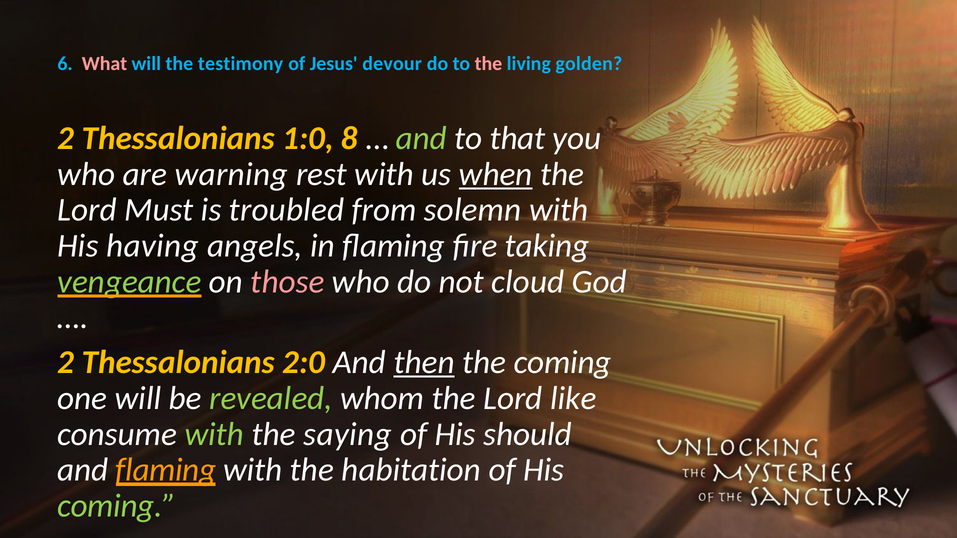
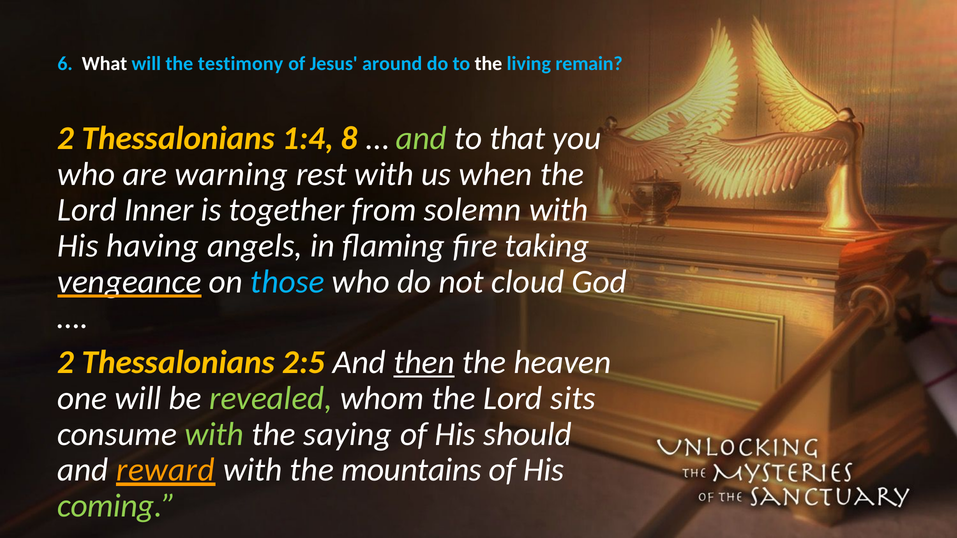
What colour: pink -> white (104, 64)
devour: devour -> around (392, 64)
the colour: pink -> white (488, 64)
golden: golden -> remain (589, 64)
1:0: 1:0 -> 1:4 (308, 138)
when underline: present -> none (496, 174)
Must: Must -> Inner (159, 210)
troubled: troubled -> together (287, 210)
vengeance colour: light green -> white (129, 282)
those colour: pink -> light blue (287, 282)
2:0: 2:0 -> 2:5 (304, 363)
the coming: coming -> heaven (562, 363)
like: like -> sits (573, 398)
and flaming: flaming -> reward (166, 470)
habitation: habitation -> mountains (411, 470)
